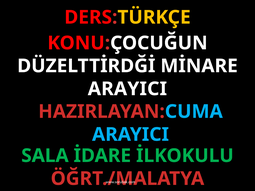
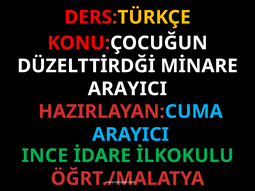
SALA: SALA -> INCE (45, 156)
